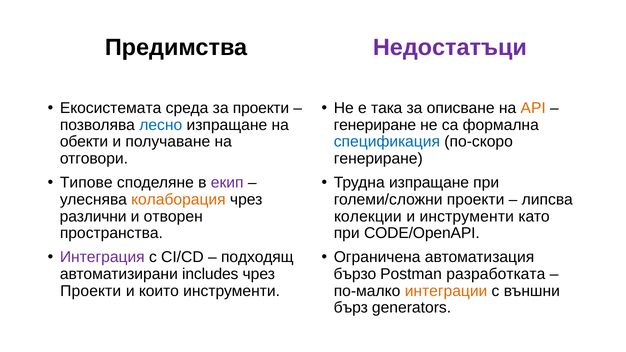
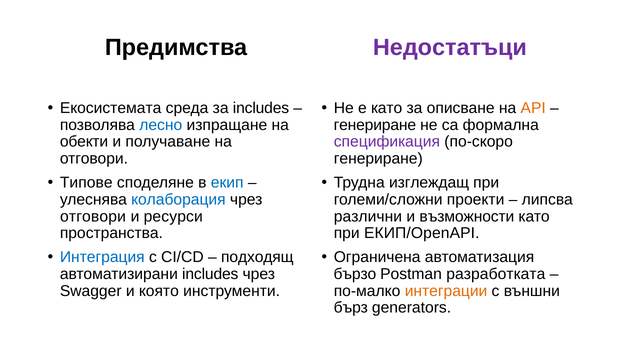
за проекти: проекти -> includes (261, 108)
е така: така -> като (387, 108)
спецификация colour: blue -> purple (387, 142)
екип colour: purple -> blue (227, 183)
Трудна изпращане: изпращане -> изглеждащ (429, 183)
колаборация colour: orange -> blue (178, 200)
различни: различни -> отговори (93, 216)
отворен: отворен -> ресурси (173, 216)
колекции: колекции -> различни (368, 216)
и инструменти: инструменти -> възможности (467, 216)
CODE/OpenAPI: CODE/OpenAPI -> ЕКИП/OpenAPI (422, 233)
Интеграция colour: purple -> blue (102, 257)
Проекти: Проекти -> Swagger (91, 291)
които: които -> която (159, 291)
